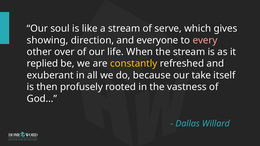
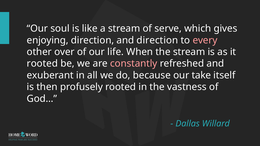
showing: showing -> enjoying (48, 40)
and everyone: everyone -> direction (157, 40)
replied: replied -> rooted (42, 64)
constantly colour: yellow -> pink (134, 64)
